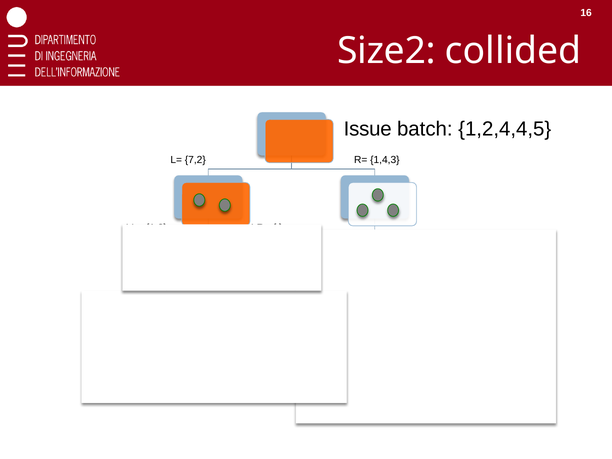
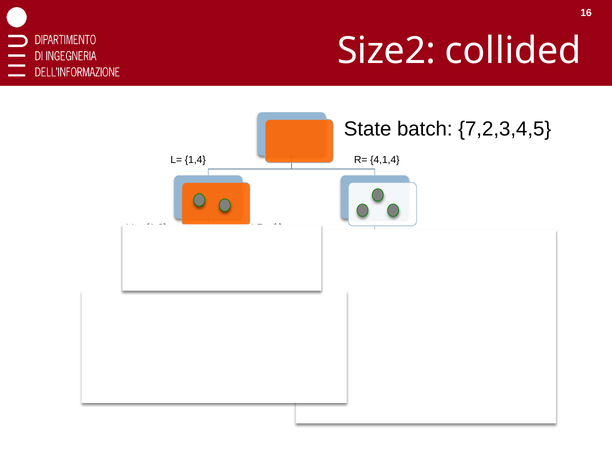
Issue: Issue -> State (368, 129)
1,2,4,4,5: 1,2,4,4,5 -> 7,2,3,4,5 (505, 129)
7,2: 7,2 -> 1,4 (195, 160)
1,4,3: 1,4,3 -> 4,1,4 (385, 160)
